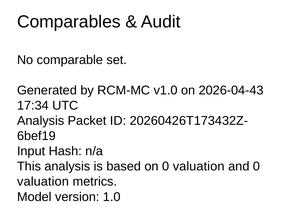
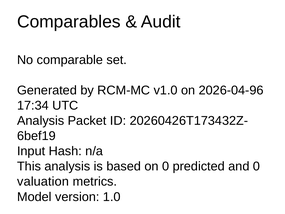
2026-04-43: 2026-04-43 -> 2026-04-96 (231, 90)
on 0 valuation: valuation -> predicted (199, 166)
